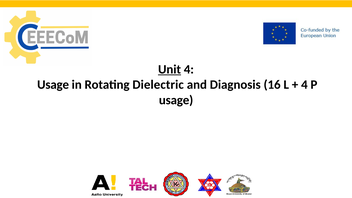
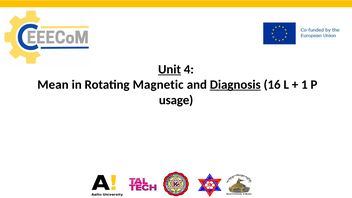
Usage: Usage -> Mean (53, 85)
Dielectric: Dielectric -> Magnetic (158, 85)
Diagnosis underline: none -> present (235, 85)
4: 4 -> 1 (304, 85)
